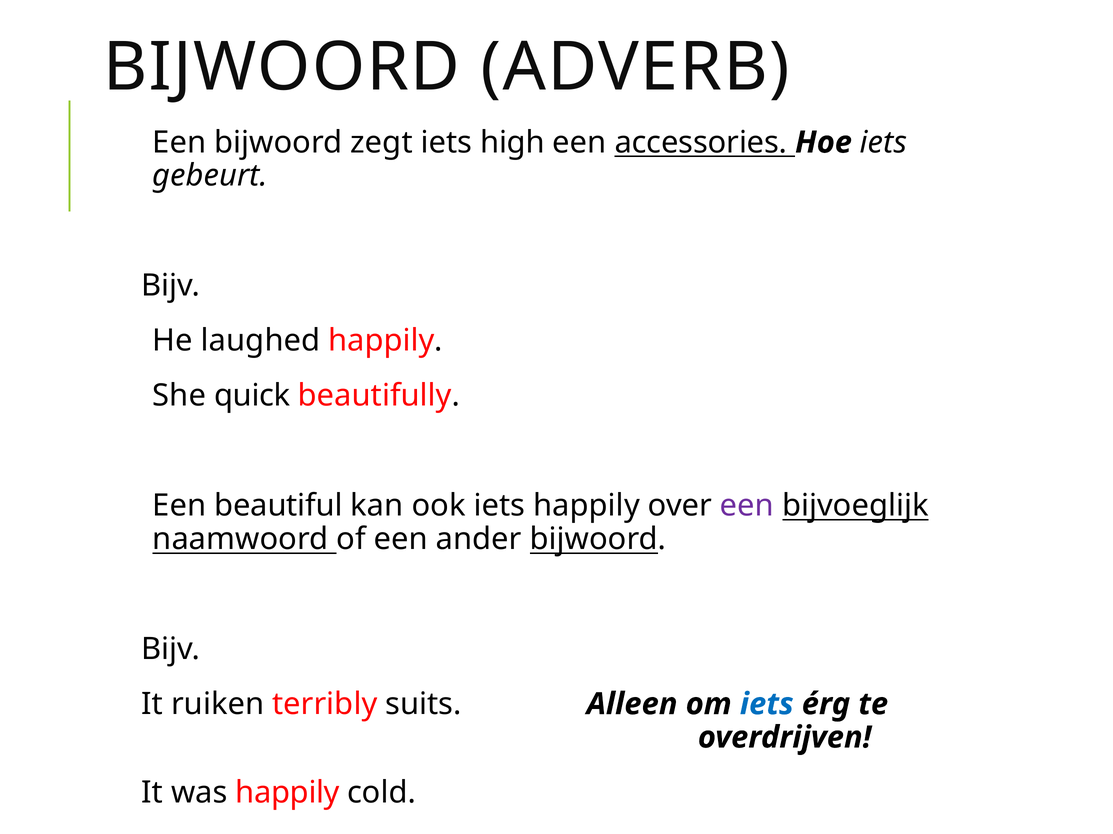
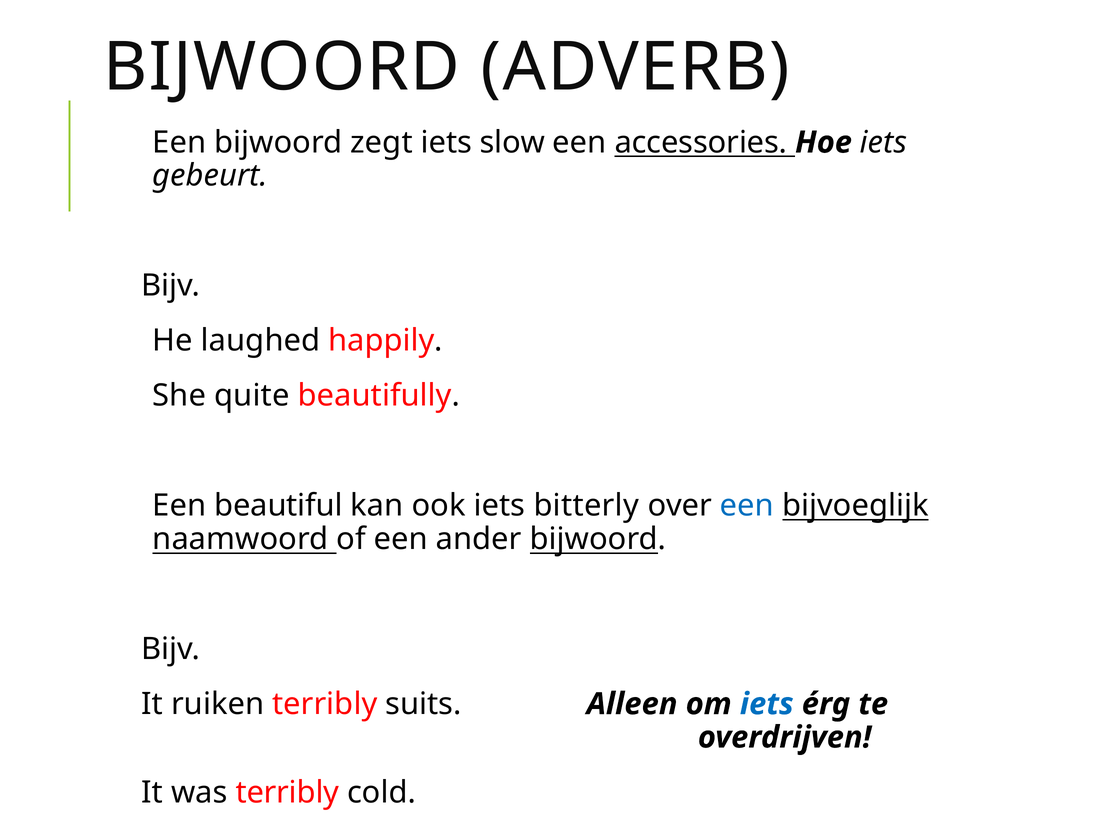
high: high -> slow (512, 143)
quick: quick -> quite (252, 396)
iets happily: happily -> bitterly (586, 506)
een colour: purple -> blue (747, 506)
was happily: happily -> terribly (287, 793)
